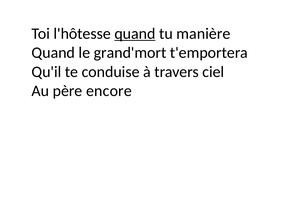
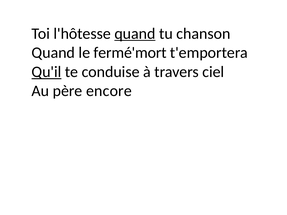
manière: manière -> chanson (203, 34)
grand'mort: grand'mort -> fermé'mort (130, 53)
Qu'il underline: none -> present (46, 72)
